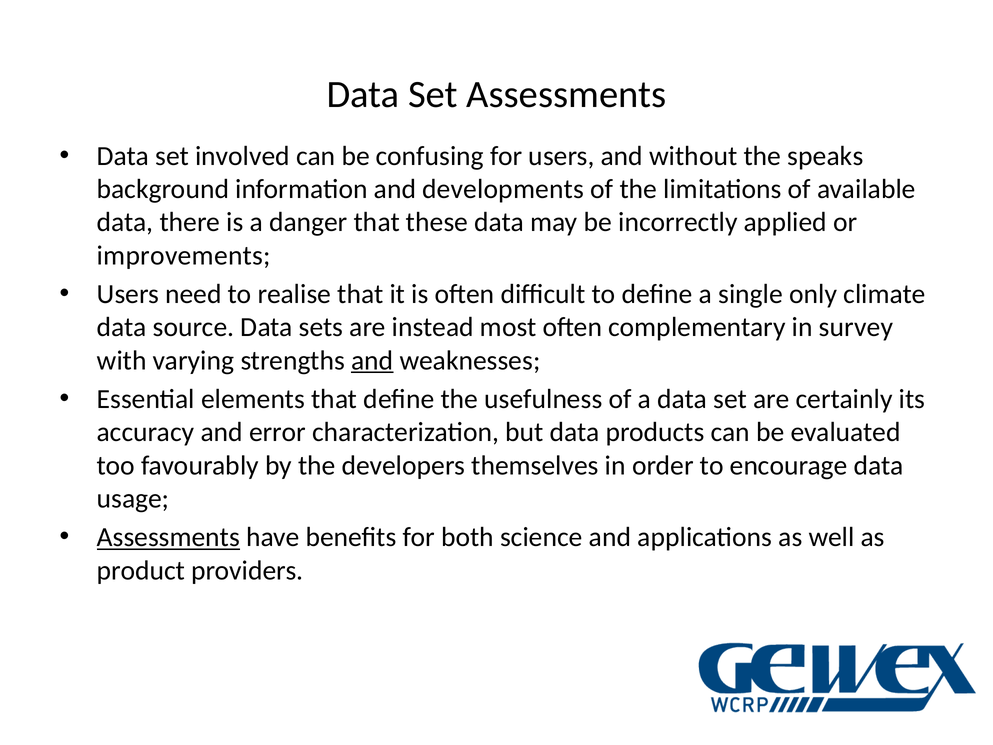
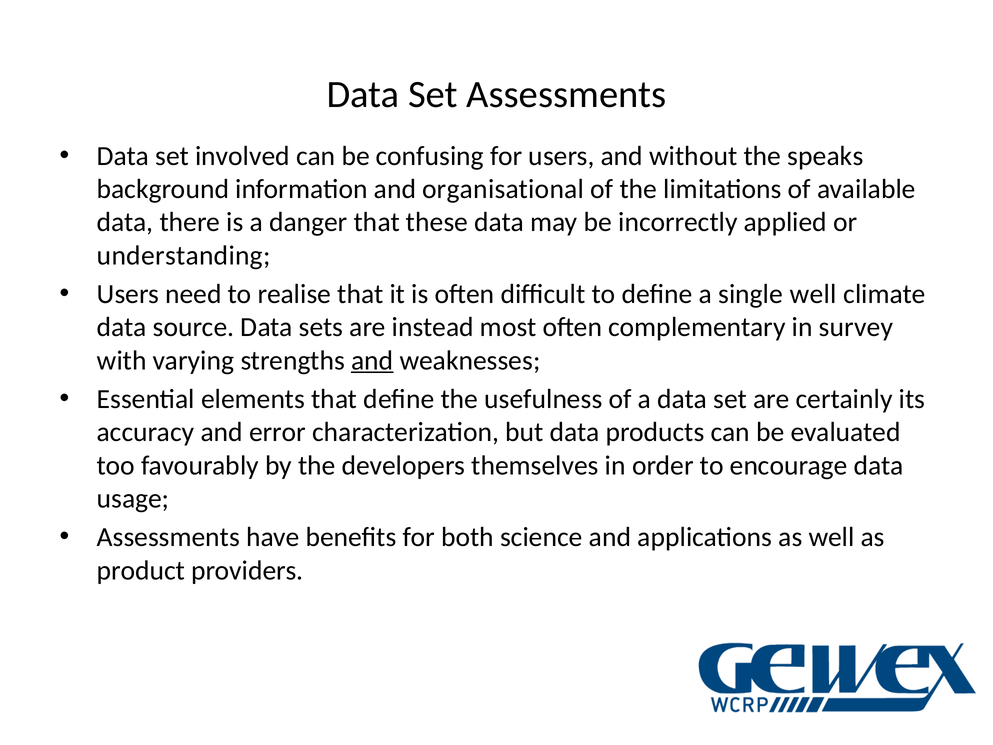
developments: developments -> organisational (503, 189)
improvements: improvements -> understanding (184, 255)
single only: only -> well (813, 294)
Assessments underline: present -> none (168, 537)
